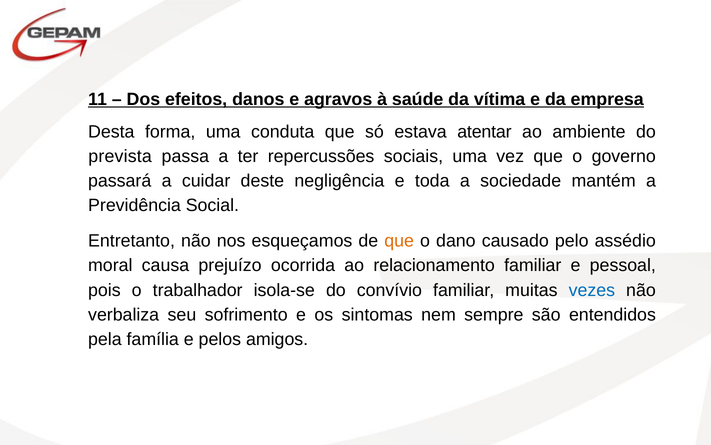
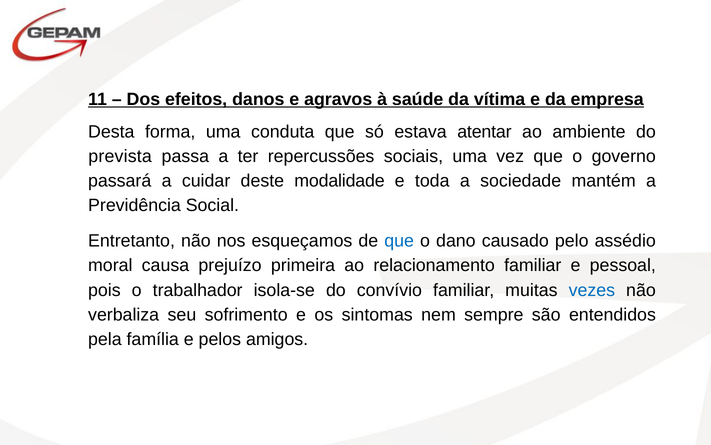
negligência: negligência -> modalidade (339, 181)
que colour: orange -> blue (399, 241)
ocorrida: ocorrida -> primeira (303, 265)
